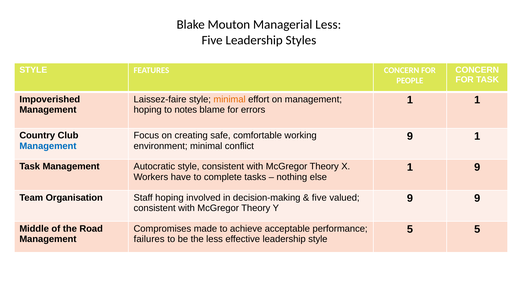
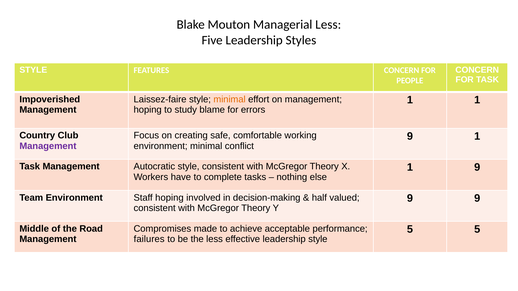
notes: notes -> study (186, 110)
Management colour: blue -> purple (48, 146)
Team Organisation: Organisation -> Environment (74, 198)
five: five -> half (319, 198)
